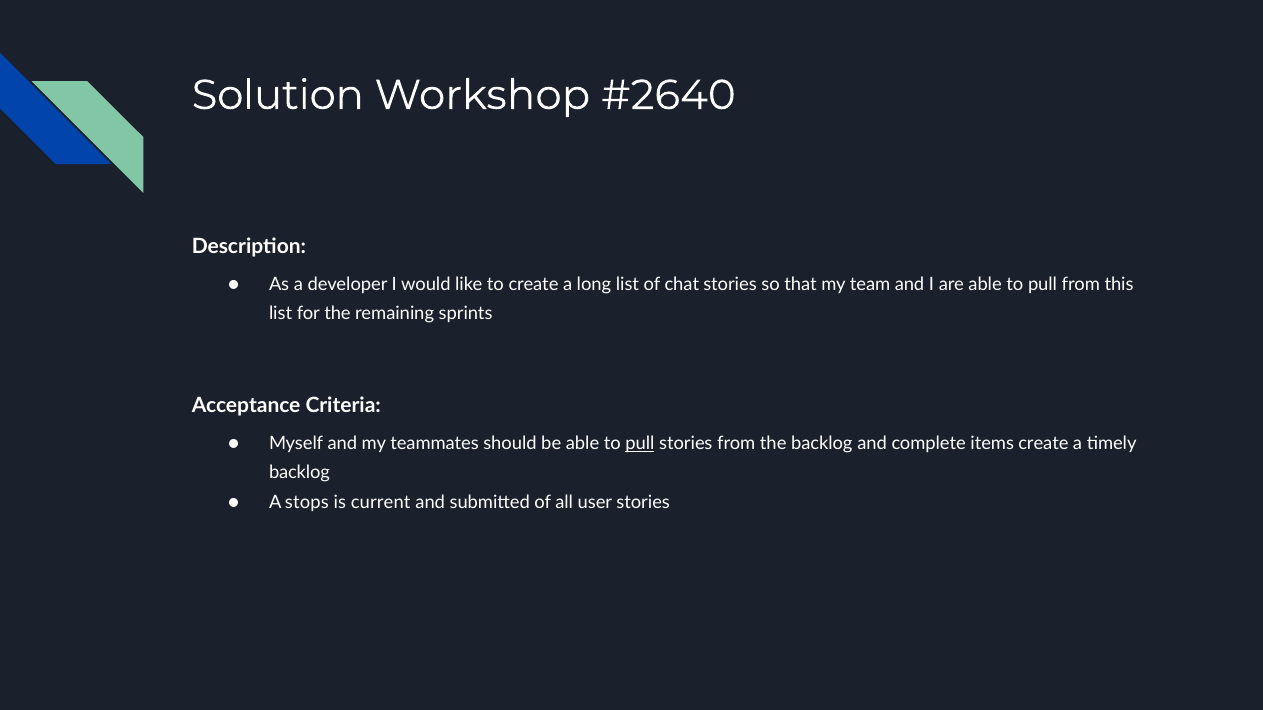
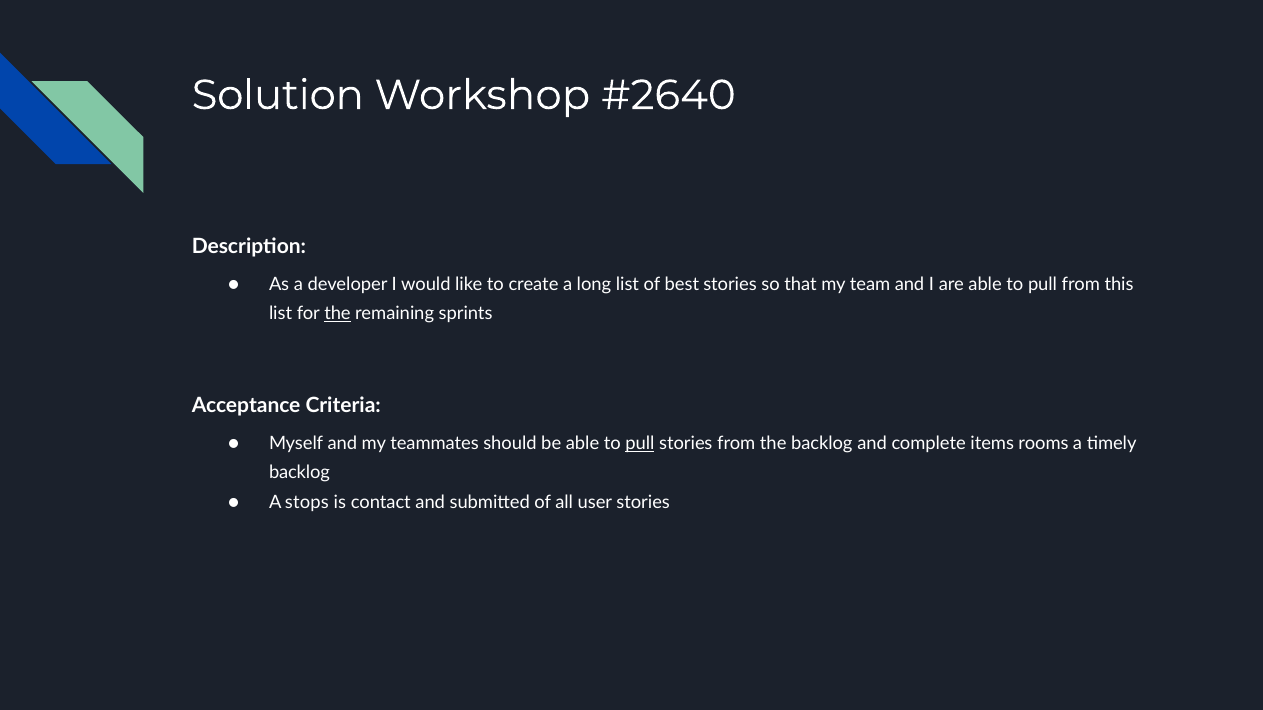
chat: chat -> best (682, 285)
the underline: none -> present (337, 314)
items create: create -> rooms (1043, 444)
current: current -> contact (381, 503)
